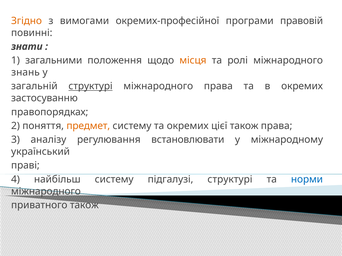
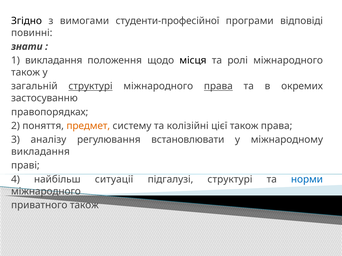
Згідно colour: orange -> black (27, 21)
окремих-професійної: окремих-професійної -> студенти-професійної (167, 21)
правовій: правовій -> відповіді (302, 21)
1 загальними: загальними -> викладання (54, 61)
місця colour: orange -> black (193, 61)
знань: знань -> також (26, 72)
права underline: none -> present (218, 86)
та окремих: окремих -> колізійні (188, 126)
український: український -> викладання (40, 152)
найбільш систему: систему -> ситуації (114, 180)
